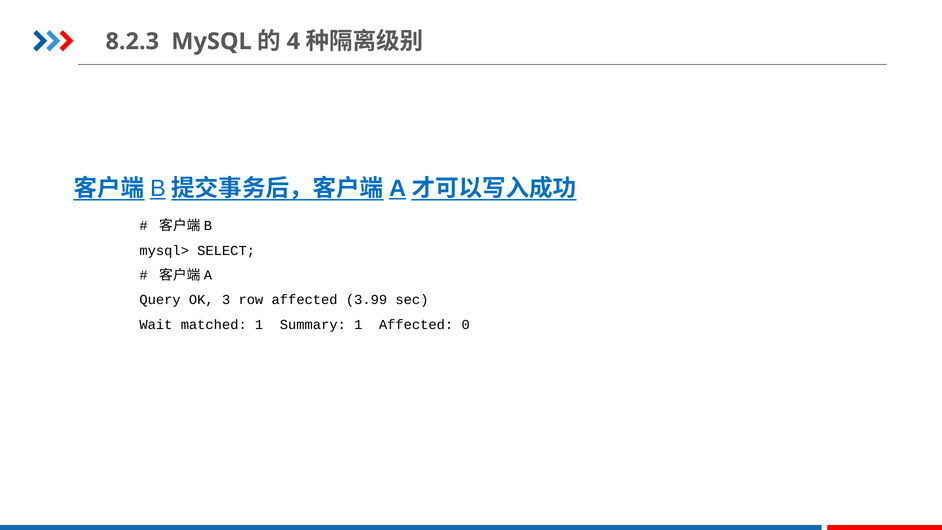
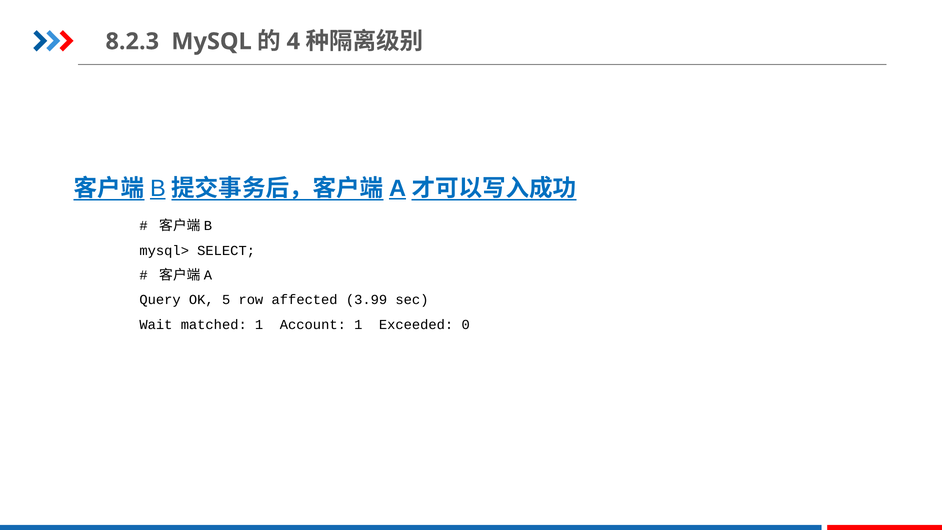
3: 3 -> 5 (226, 300)
Summary: Summary -> Account (313, 325)
1 Affected: Affected -> Exceeded (416, 325)
